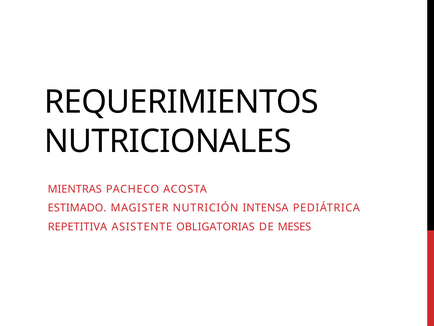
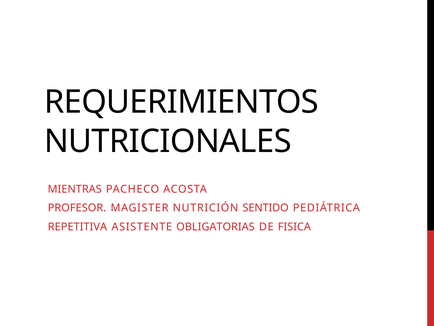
ESTIMADO: ESTIMADO -> PROFESOR (77, 208)
INTENSA: INTENSA -> SENTIDO (266, 208)
MESES: MESES -> FISICA (294, 226)
